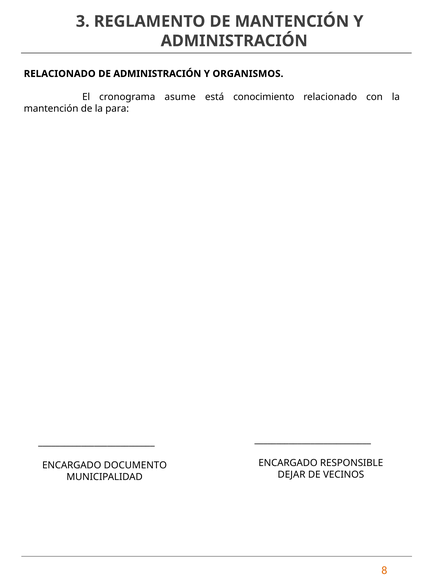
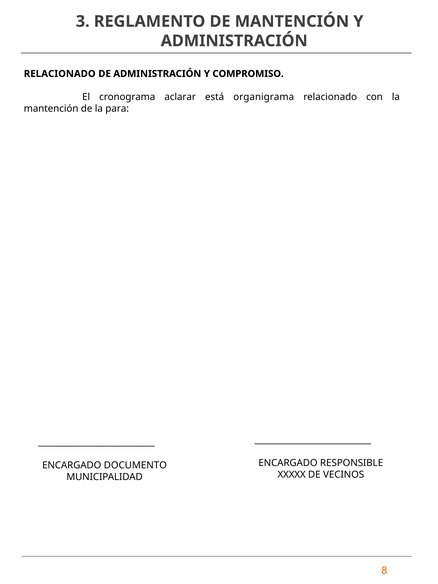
ORGANISMOS: ORGANISMOS -> COMPROMISO (248, 74)
asume: asume -> aclarar (180, 97)
conocimiento: conocimiento -> organigrama (264, 97)
DEJAR: DEJAR -> XXXXX (292, 475)
